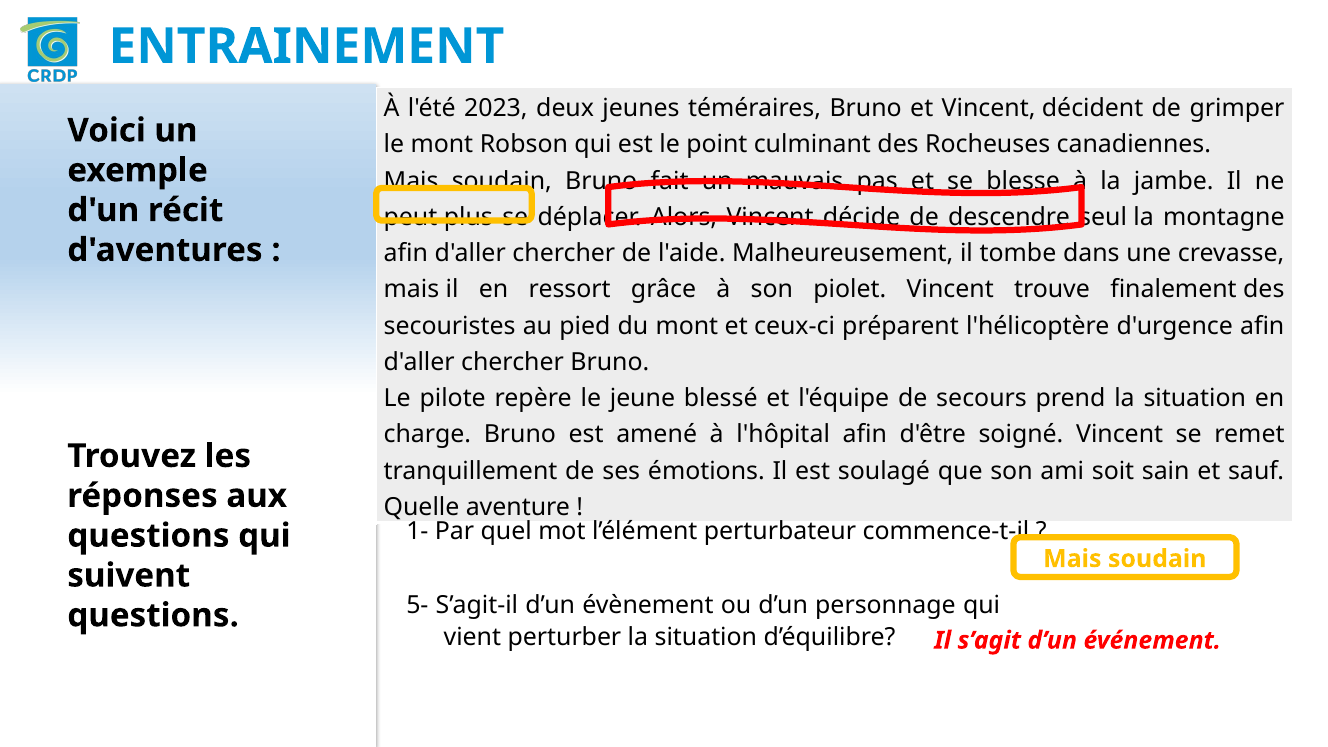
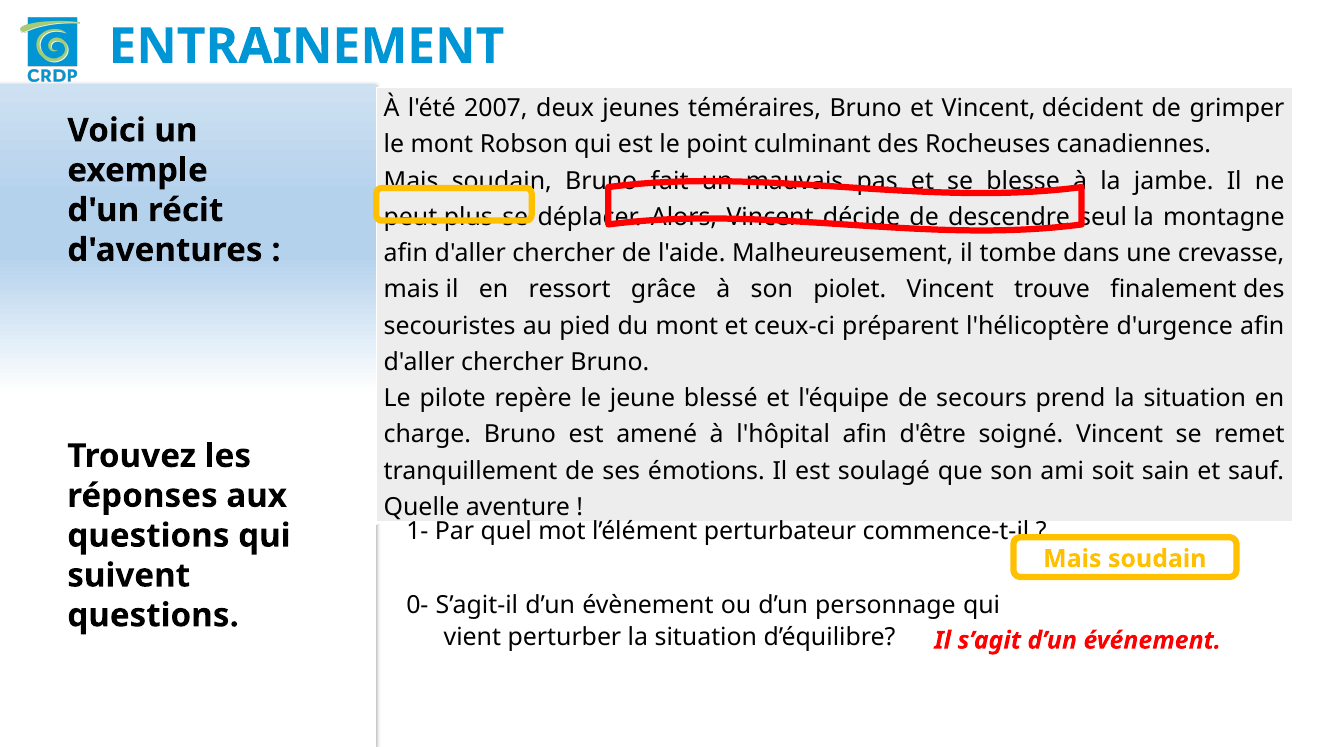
2023: 2023 -> 2007 (496, 109)
5-: 5- -> 0- (417, 605)
